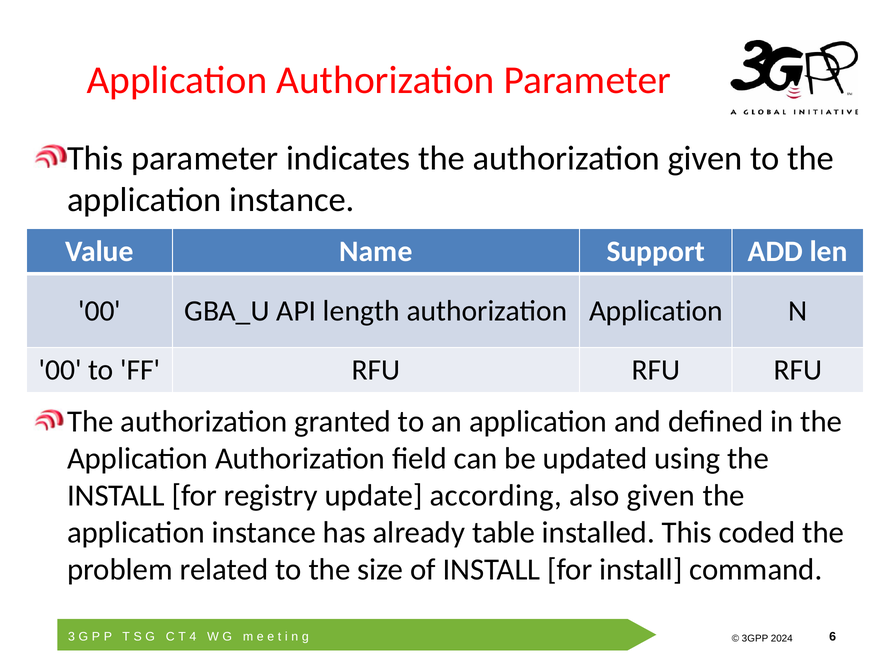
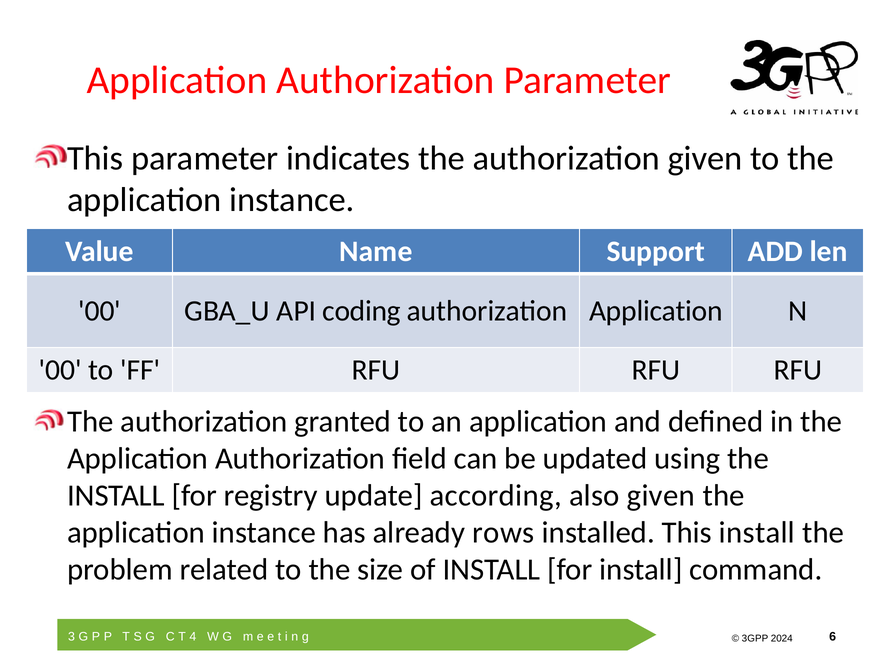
length: length -> coding (362, 311)
table: table -> rows (503, 533)
This coded: coded -> install (757, 533)
